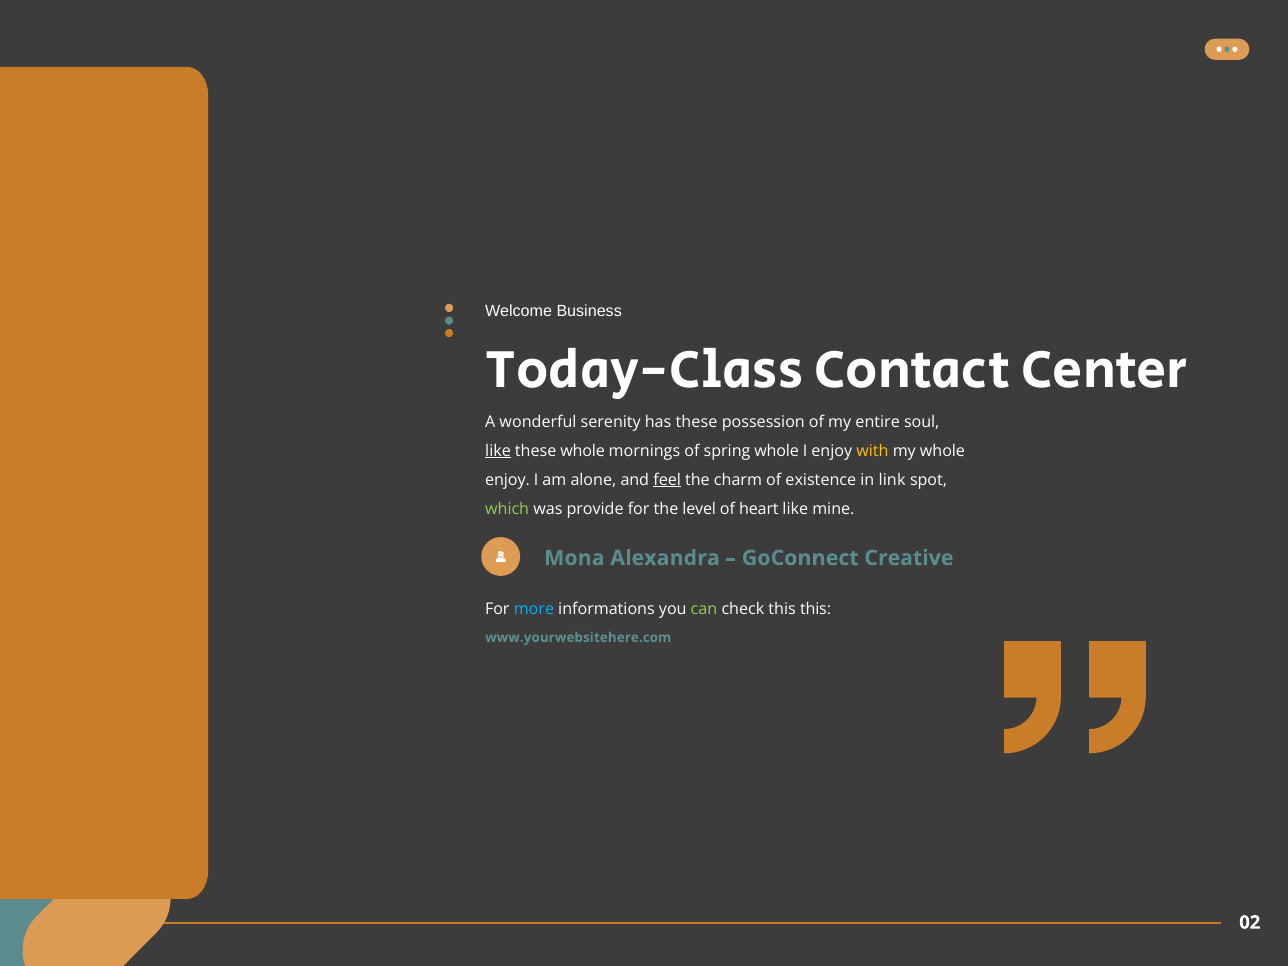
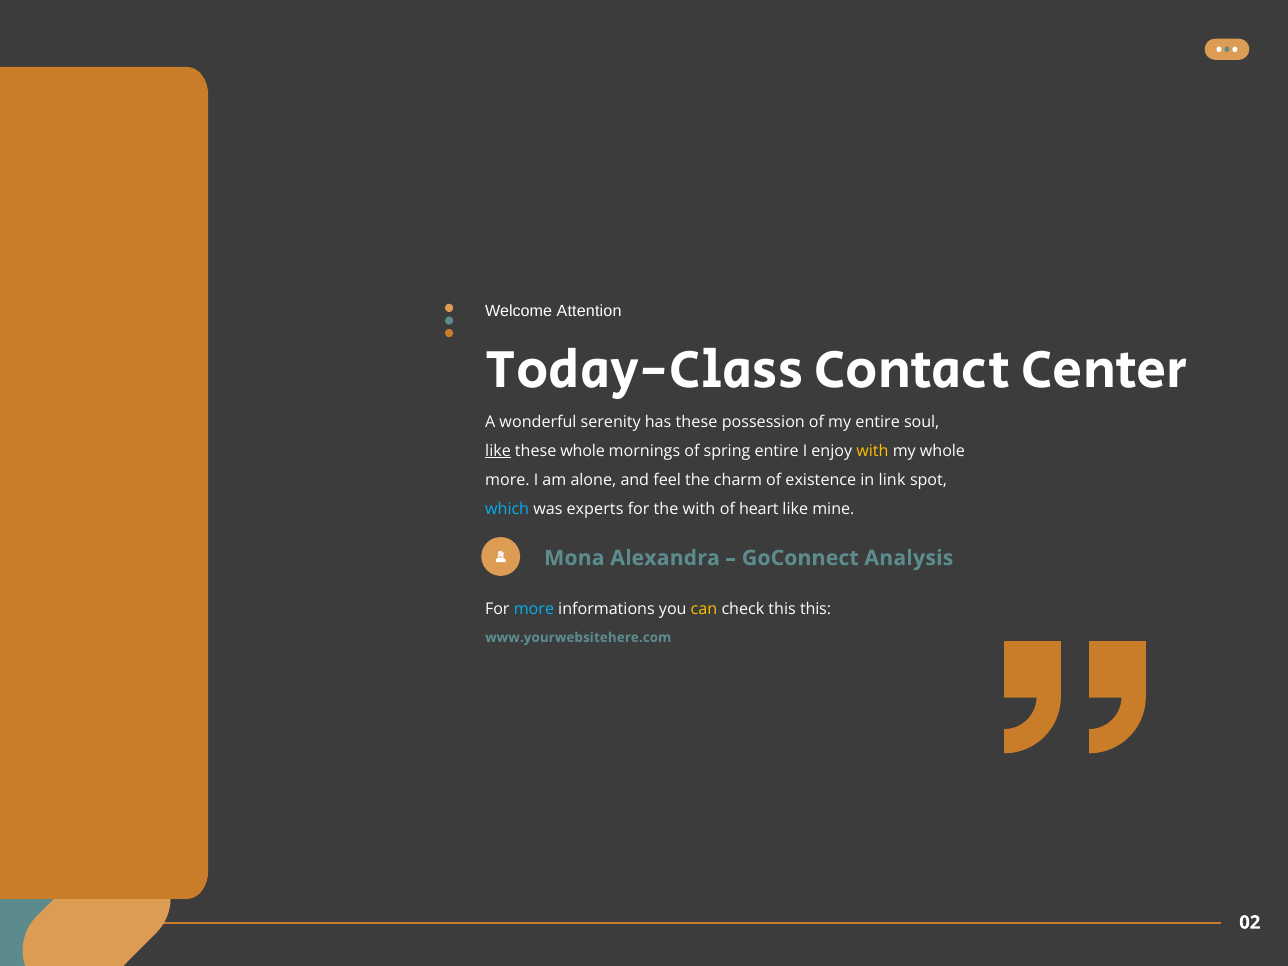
Business: Business -> Attention (589, 311)
spring whole: whole -> entire (777, 451)
enjoy: enjoy -> more (507, 480)
feel underline: present -> none (667, 480)
which colour: light green -> light blue (507, 509)
provide: provide -> experts (595, 509)
the level: level -> with (699, 509)
Creative: Creative -> Analysis (909, 558)
can colour: light green -> yellow (704, 609)
